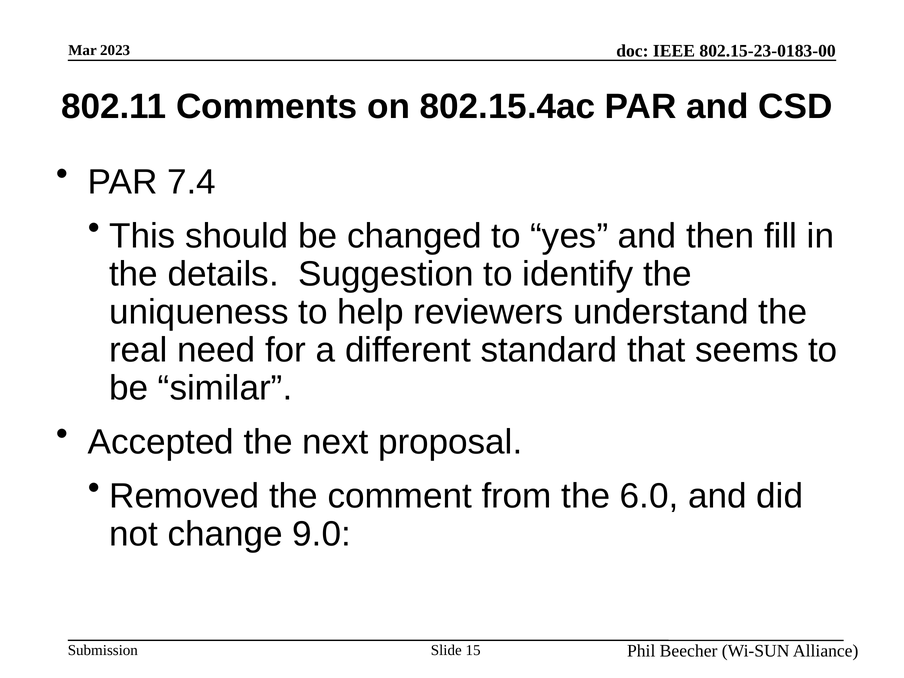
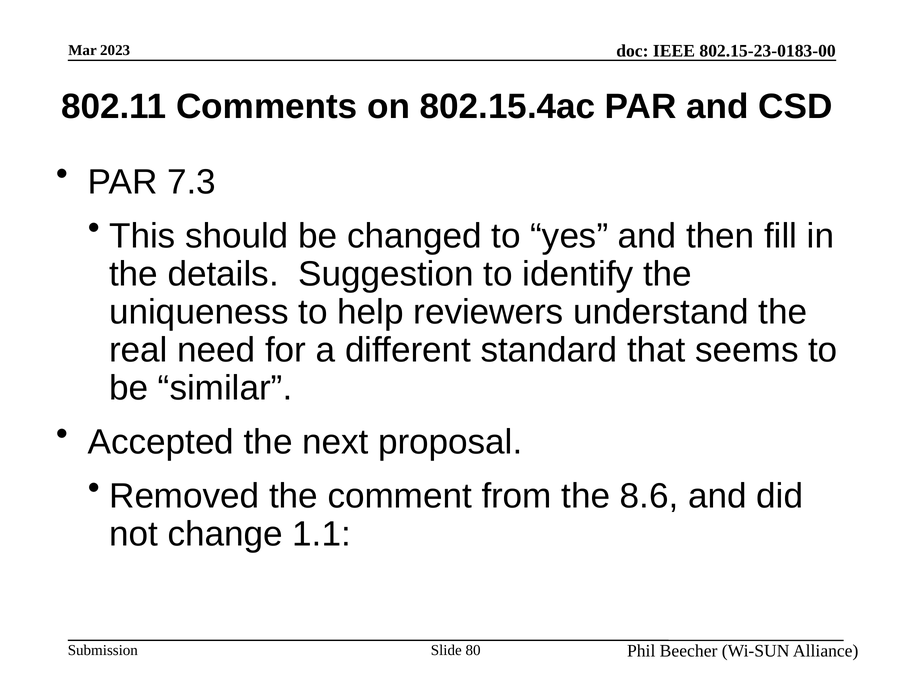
7.4: 7.4 -> 7.3 (191, 182)
6.0: 6.0 -> 8.6 (649, 496)
9.0: 9.0 -> 1.1 (322, 534)
15: 15 -> 80 (473, 650)
